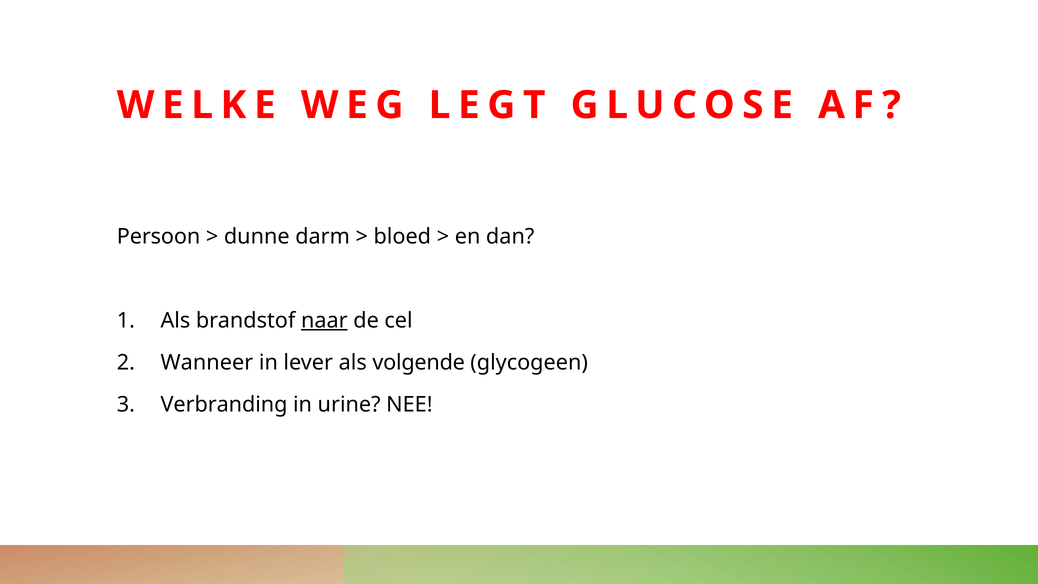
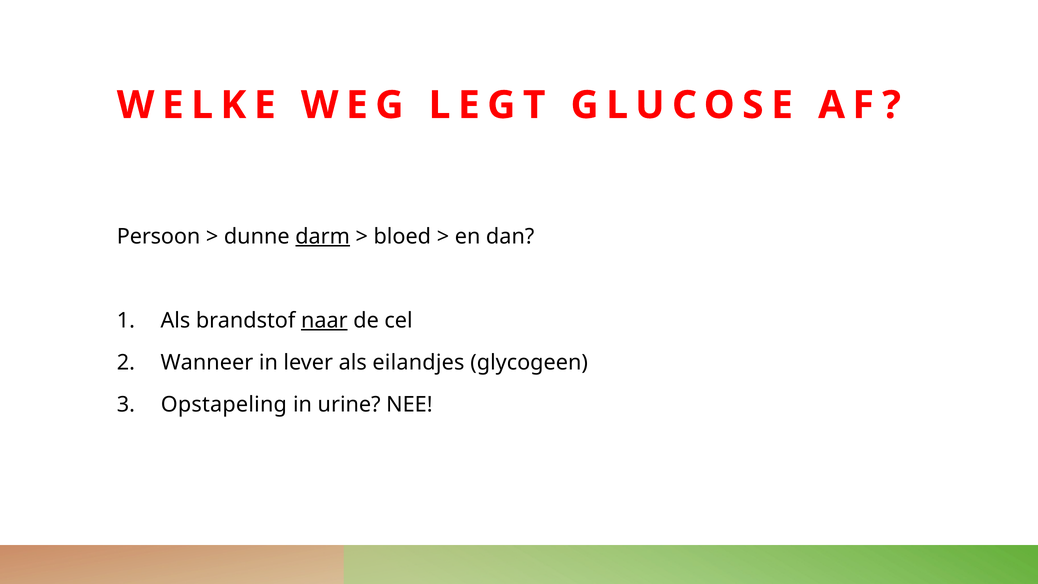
darm underline: none -> present (323, 237)
volgende: volgende -> eilandjes (418, 362)
Verbranding: Verbranding -> Opstapeling (224, 404)
